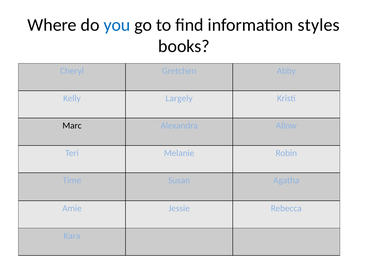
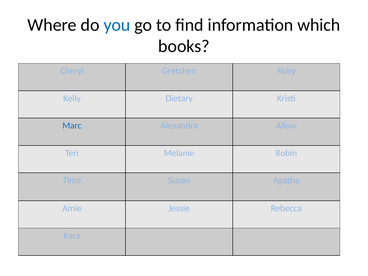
styles: styles -> which (319, 25)
Largely: Largely -> Dietary (179, 98)
Marc colour: black -> blue (72, 126)
